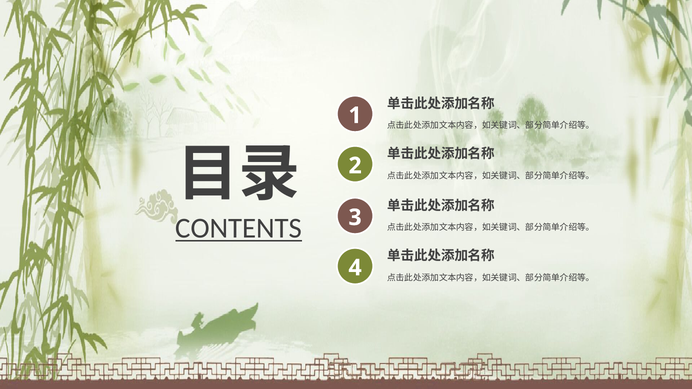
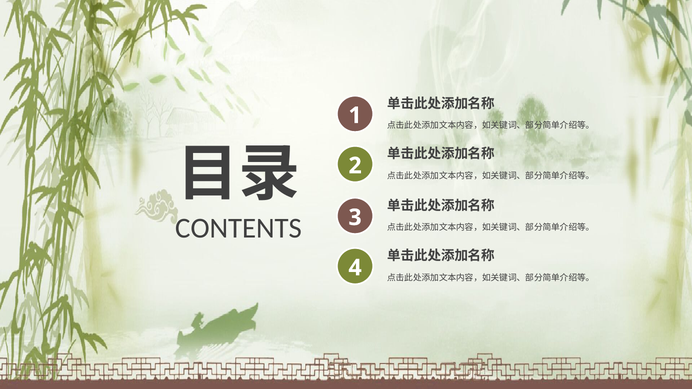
CONTENTS underline: present -> none (239, 228)
